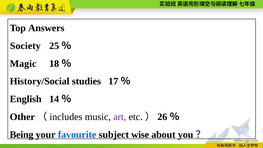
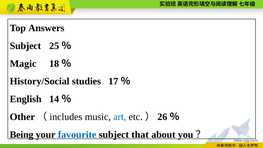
Society: Society -> Subject (25, 46)
art colour: purple -> blue (120, 117)
wise: wise -> that (140, 135)
